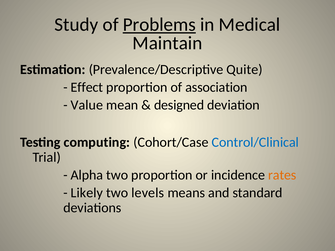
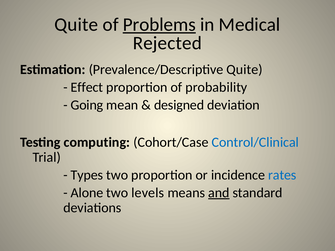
Study: Study -> Quite (76, 25)
Maintain: Maintain -> Rejected (167, 43)
association: association -> probability (216, 87)
Value: Value -> Going (87, 105)
Alpha: Alpha -> Types (87, 175)
rates colour: orange -> blue (282, 175)
Likely: Likely -> Alone (87, 193)
and underline: none -> present (219, 193)
